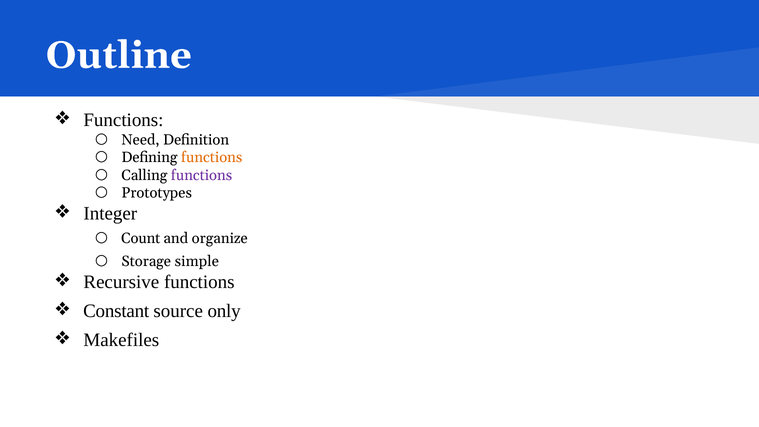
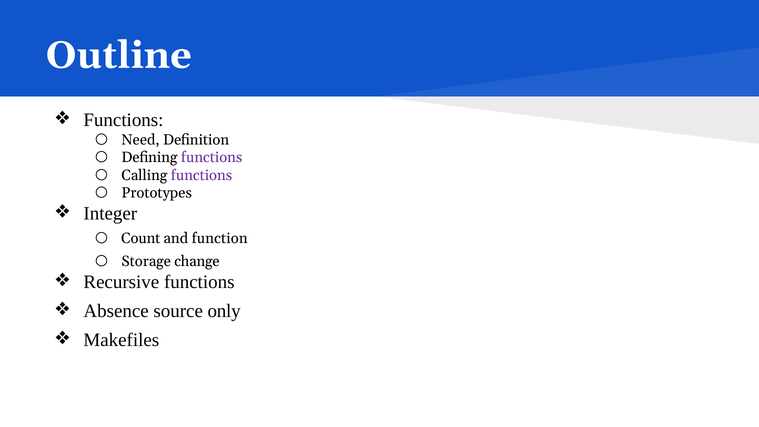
functions colour: orange -> purple (212, 158)
organize: organize -> function (220, 239)
simple: simple -> change (197, 261)
Constant: Constant -> Absence (116, 311)
